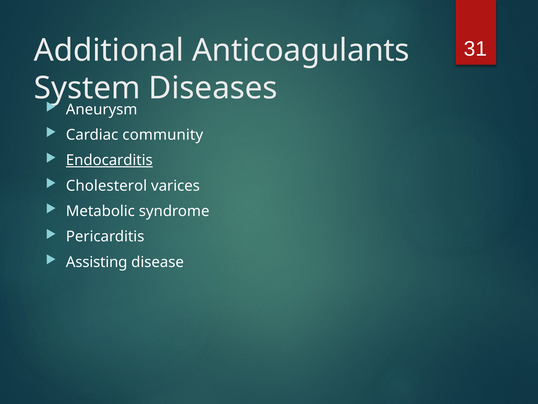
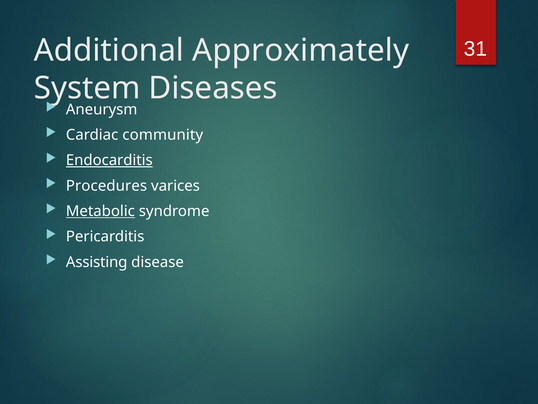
Anticoagulants: Anticoagulants -> Approximately (301, 50)
Cholesterol: Cholesterol -> Procedures (107, 186)
Metabolic underline: none -> present (100, 211)
